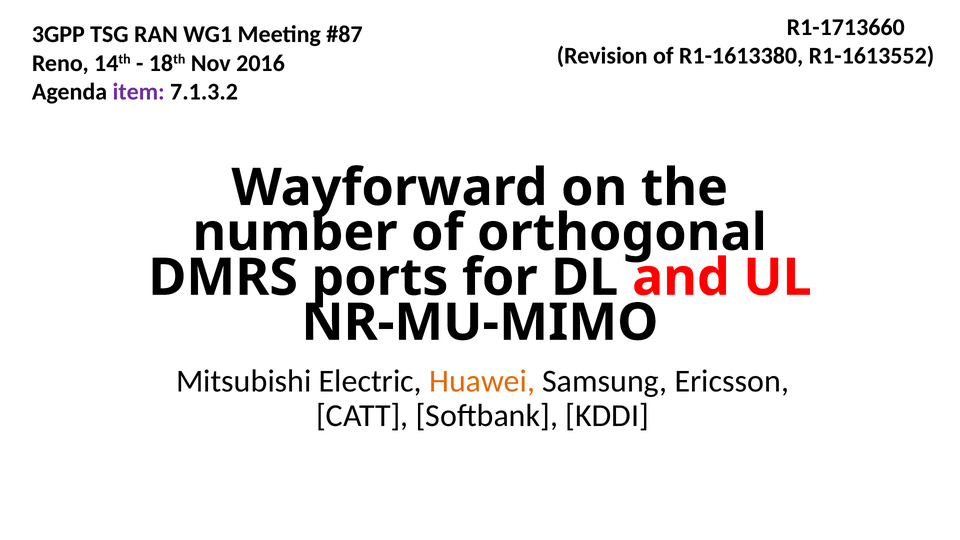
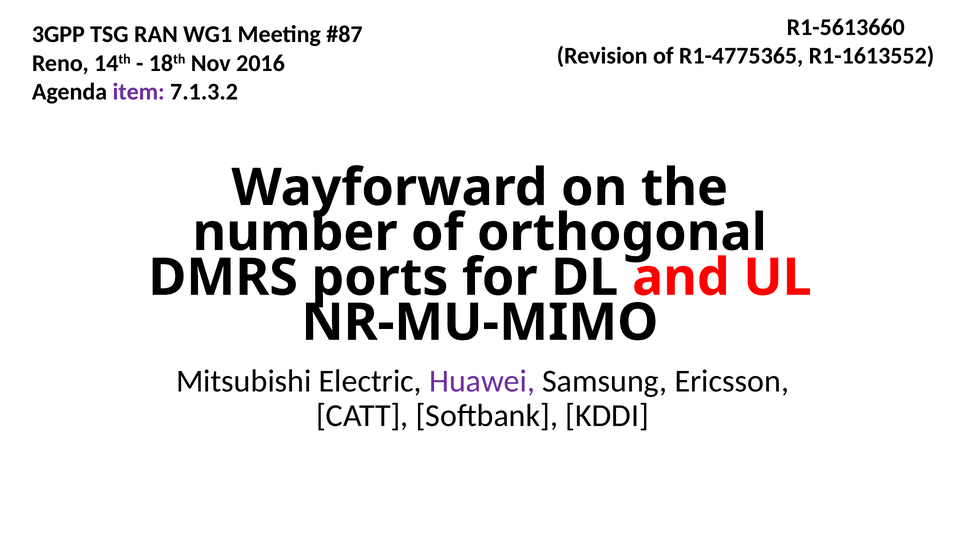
R1-1713660: R1-1713660 -> R1-5613660 (846, 27)
R1-1613380: R1-1613380 -> R1-4775365 (741, 56)
Huawei colour: orange -> purple (482, 381)
